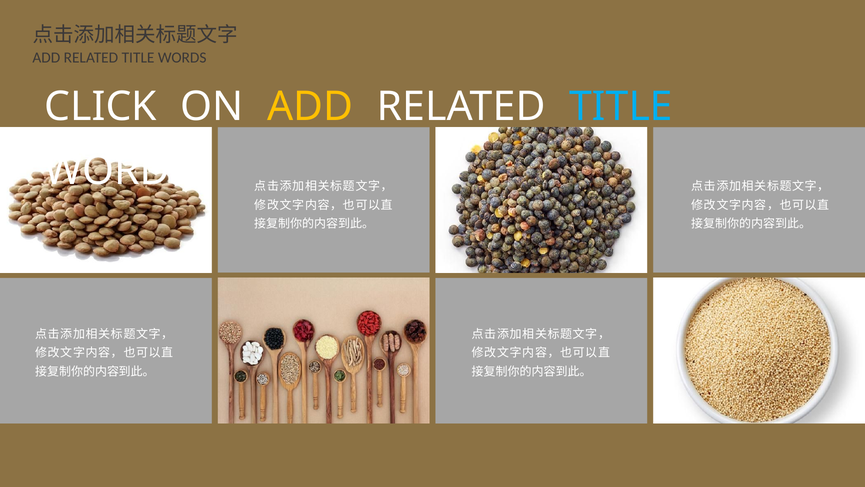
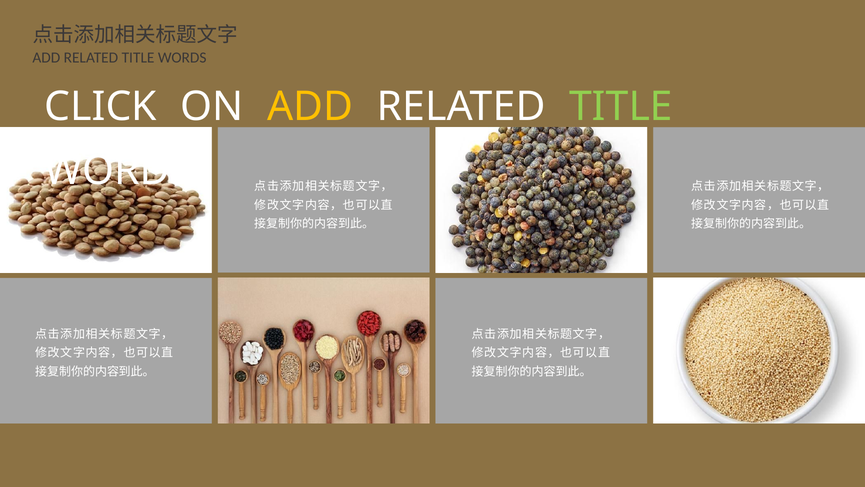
TITLE colour: light blue -> light green (621, 107)
